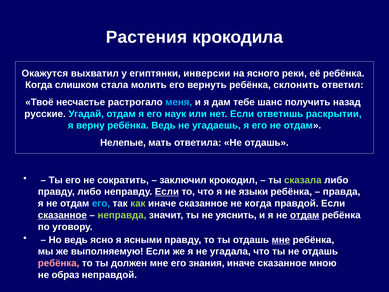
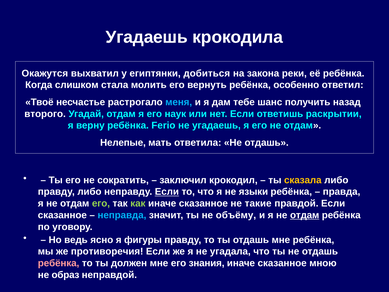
Растения: Растения -> Угадаешь (147, 37)
инверсии: инверсии -> добиться (207, 73)
ясного: ясного -> закона (263, 73)
склонить: склонить -> особенно (296, 85)
русские: русские -> второго (45, 114)
ребёнка Ведь: Ведь -> Ferio (163, 125)
сказала colour: light green -> yellow (303, 180)
его colour: light blue -> light green (101, 203)
не когда: когда -> такие (258, 203)
сказанное underline: present -> none (62, 215)
неправда colour: light green -> light blue (122, 215)
уяснить: уяснить -> объёму (236, 215)
ясными: ясными -> фигуры (143, 240)
мне underline: present -> none (281, 240)
выполняемую: выполняемую -> противоречия (107, 251)
